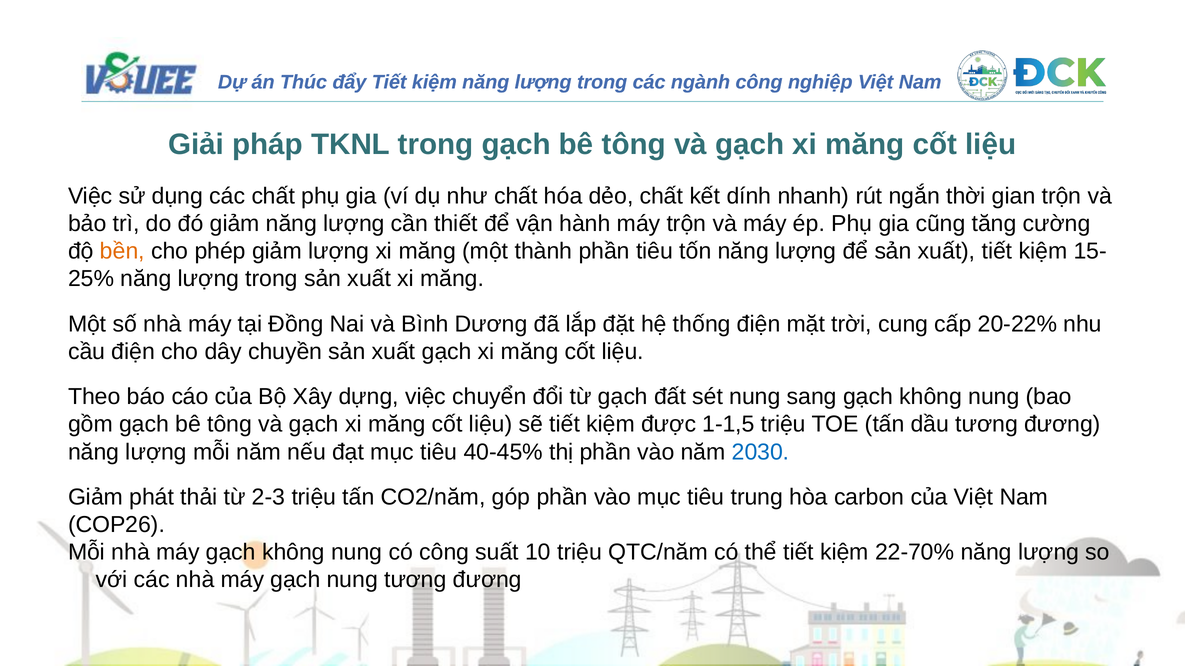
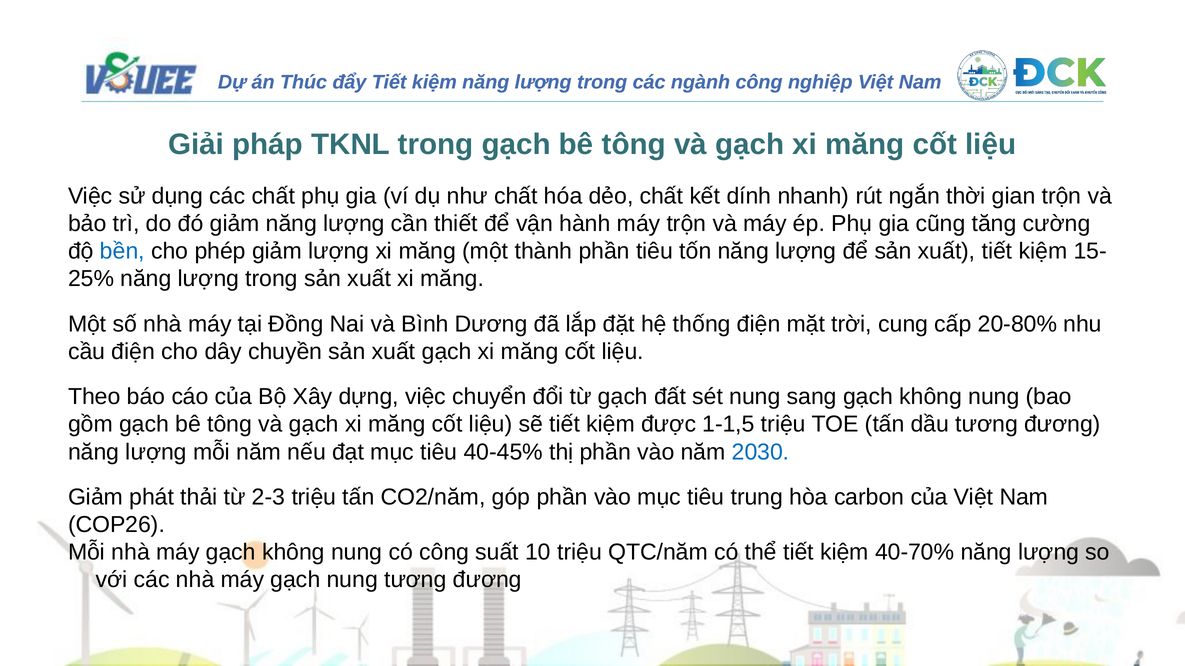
bền colour: orange -> blue (122, 251)
20-22%: 20-22% -> 20-80% (1018, 324)
22-70%: 22-70% -> 40-70% (915, 553)
